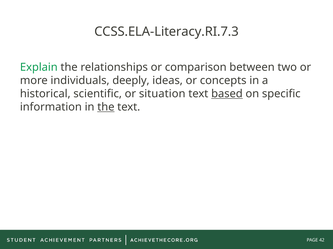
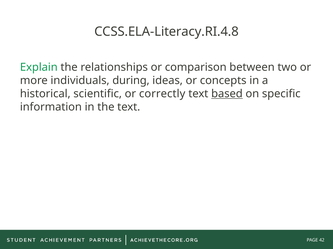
CCSS.ELA-Literacy.RI.7.3: CCSS.ELA-Literacy.RI.7.3 -> CCSS.ELA-Literacy.RI.4.8 (167, 32)
deeply: deeply -> during (131, 81)
situation: situation -> correctly (162, 94)
the underline: present -> none (106, 107)
